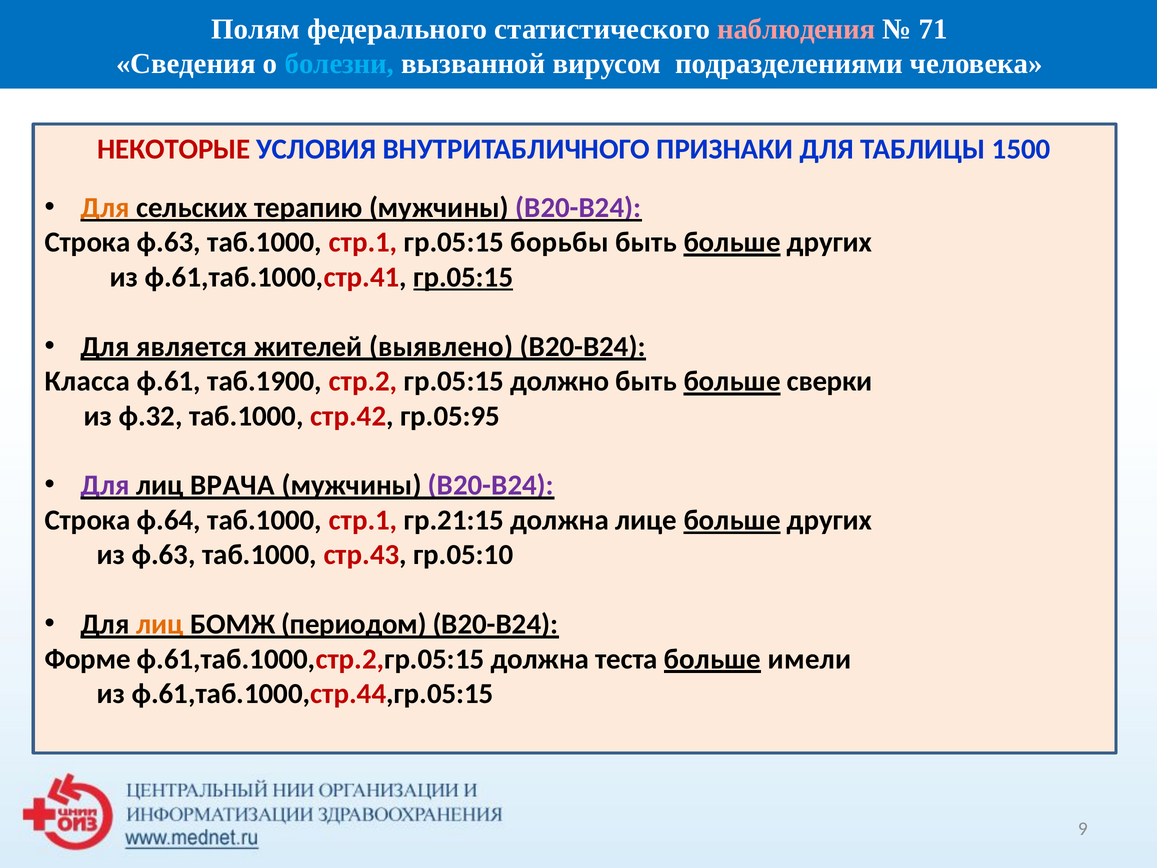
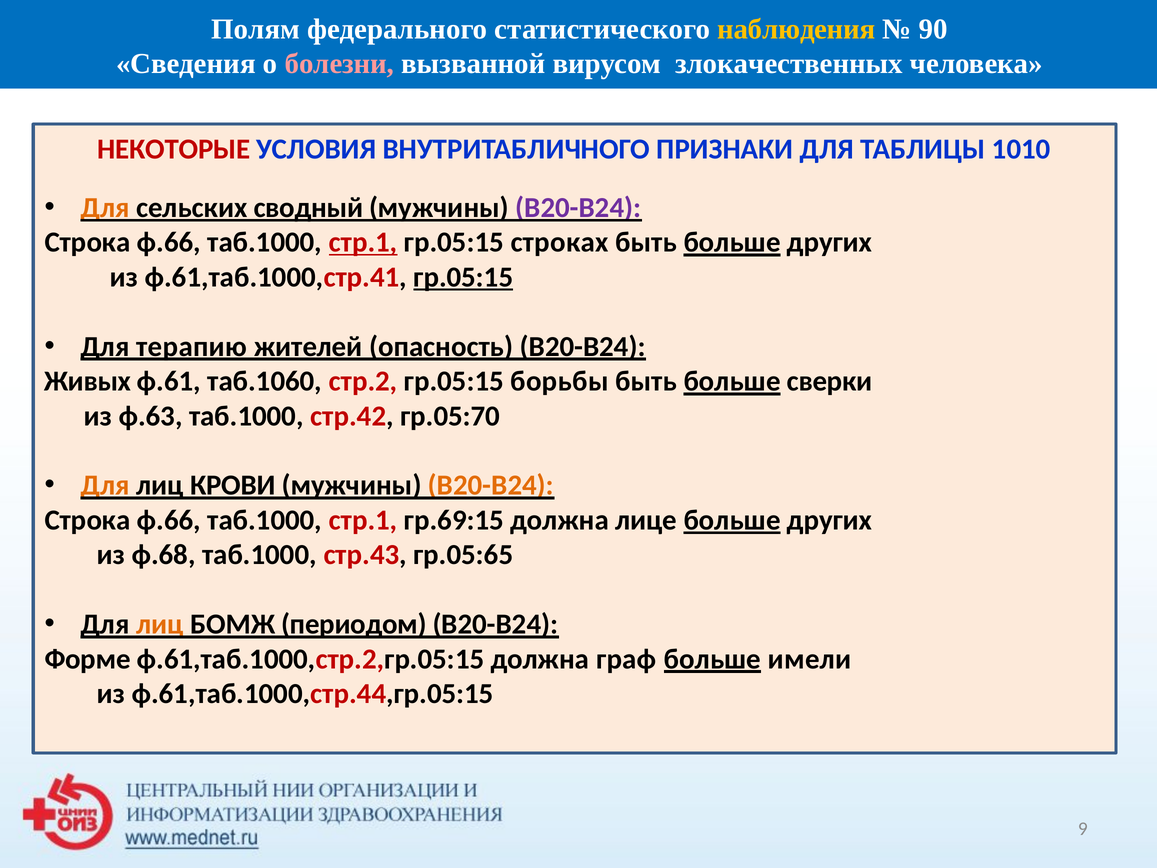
наблюдения colour: pink -> yellow (796, 29)
71: 71 -> 90 (933, 29)
болезни colour: light blue -> pink (339, 64)
подразделениями: подразделениями -> злокачественных (789, 64)
1500: 1500 -> 1010 (1021, 149)
терапию: терапию -> сводный (308, 208)
ф.63: ф.63 -> ф.66 (169, 242)
стр.1 underline: none -> present (363, 242)
борьбы: борьбы -> строках (560, 242)
является: является -> терапию (192, 346)
выявлено: выявлено -> опасность (441, 346)
Класса: Класса -> Живых (88, 381)
таб.1900: таб.1900 -> таб.1060 (265, 381)
должно: должно -> борьбы (560, 381)
ф.32: ф.32 -> ф.63 (150, 416)
гр.05:95: гр.05:95 -> гр.05:70 (450, 416)
Для colour: purple -> orange (105, 485)
ВРАЧА: ВРАЧА -> КРОВИ (233, 485)
В20-В24 colour: purple -> orange (491, 485)
ф.64: ф.64 -> ф.66 (169, 520)
гр.21:15: гр.21:15 -> гр.69:15 (454, 520)
из ф.63: ф.63 -> ф.68 (164, 555)
гр.05:10: гр.05:10 -> гр.05:65 (463, 555)
теста: теста -> граф (626, 659)
